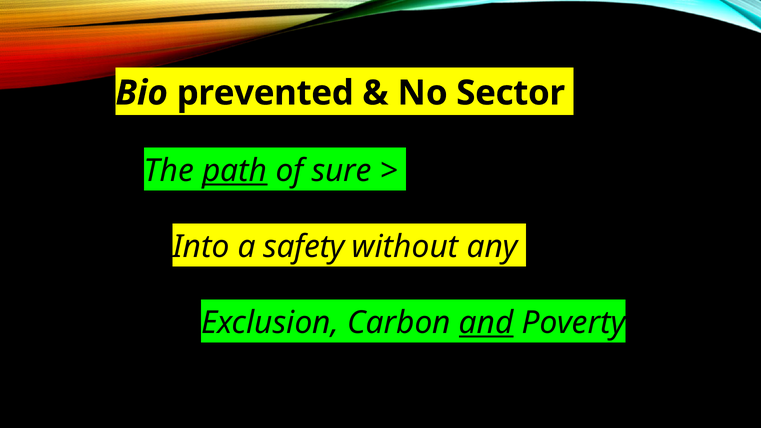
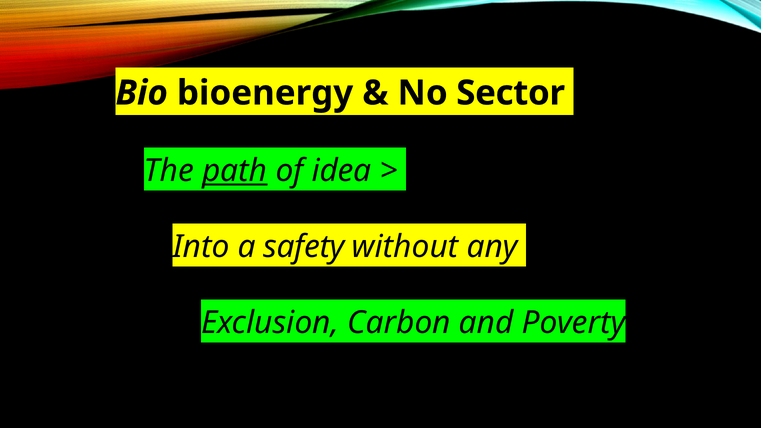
prevented: prevented -> bioenergy (265, 93)
sure: sure -> idea (342, 171)
and underline: present -> none (486, 323)
